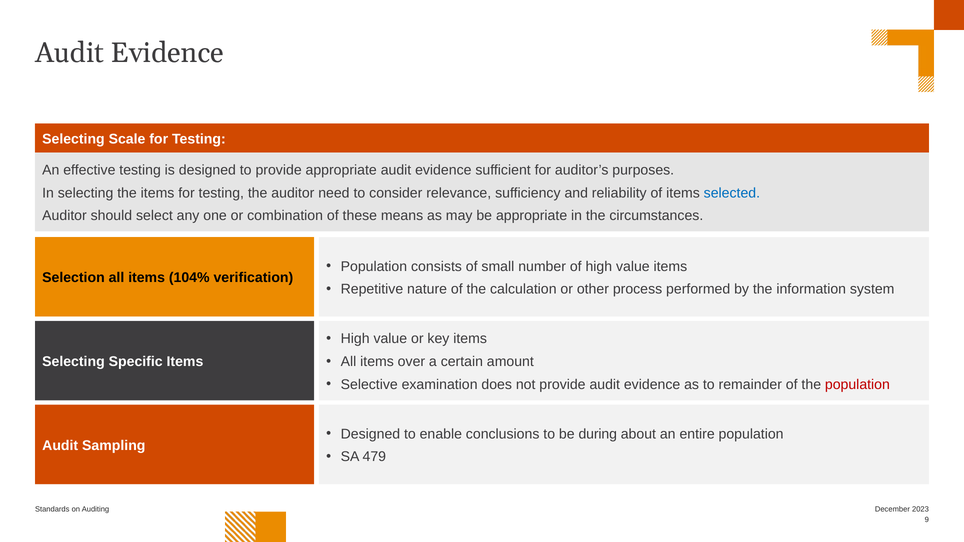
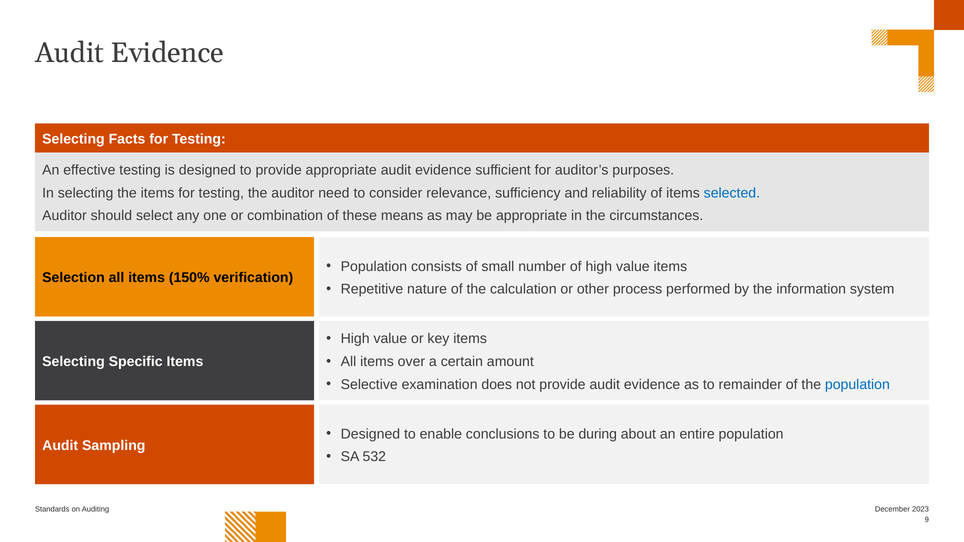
Scale: Scale -> Facts (127, 139)
104%: 104% -> 150% (189, 278)
population colour: red -> blue (857, 385)
479: 479 -> 532 (374, 457)
